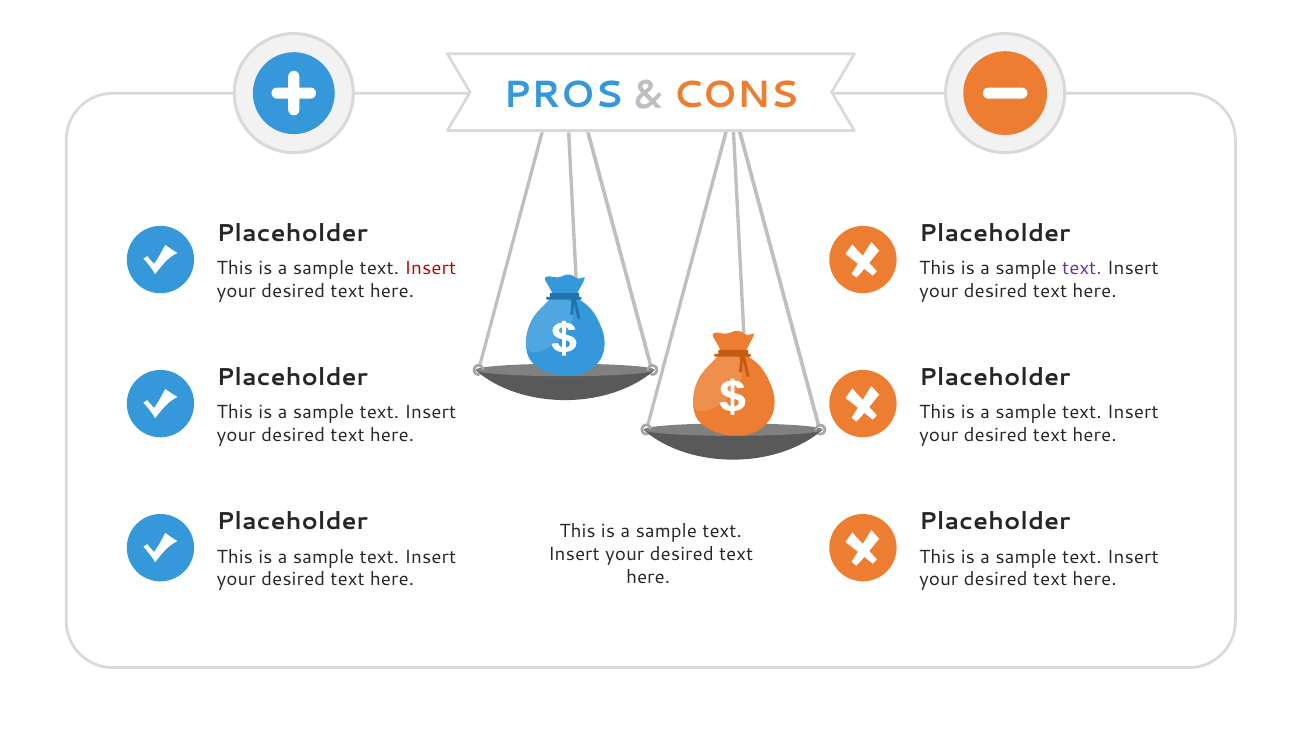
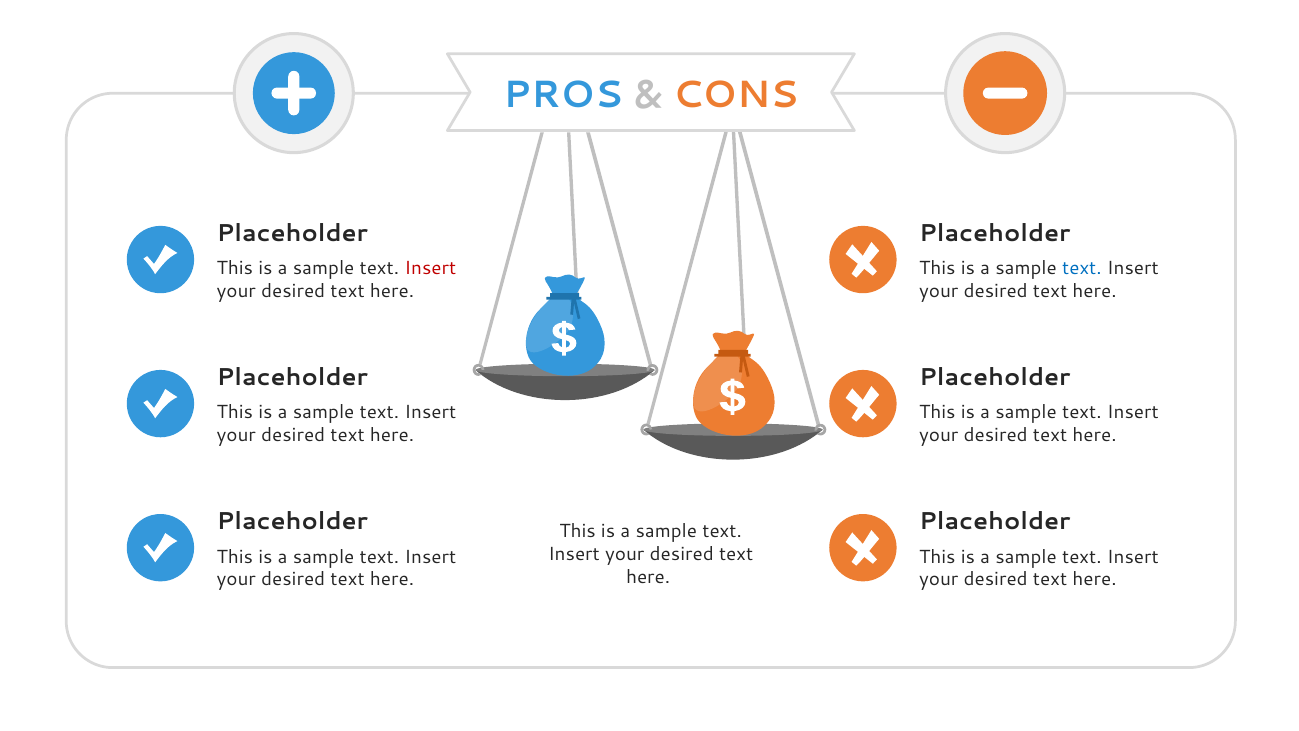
text colour: purple -> blue (1082, 269)
